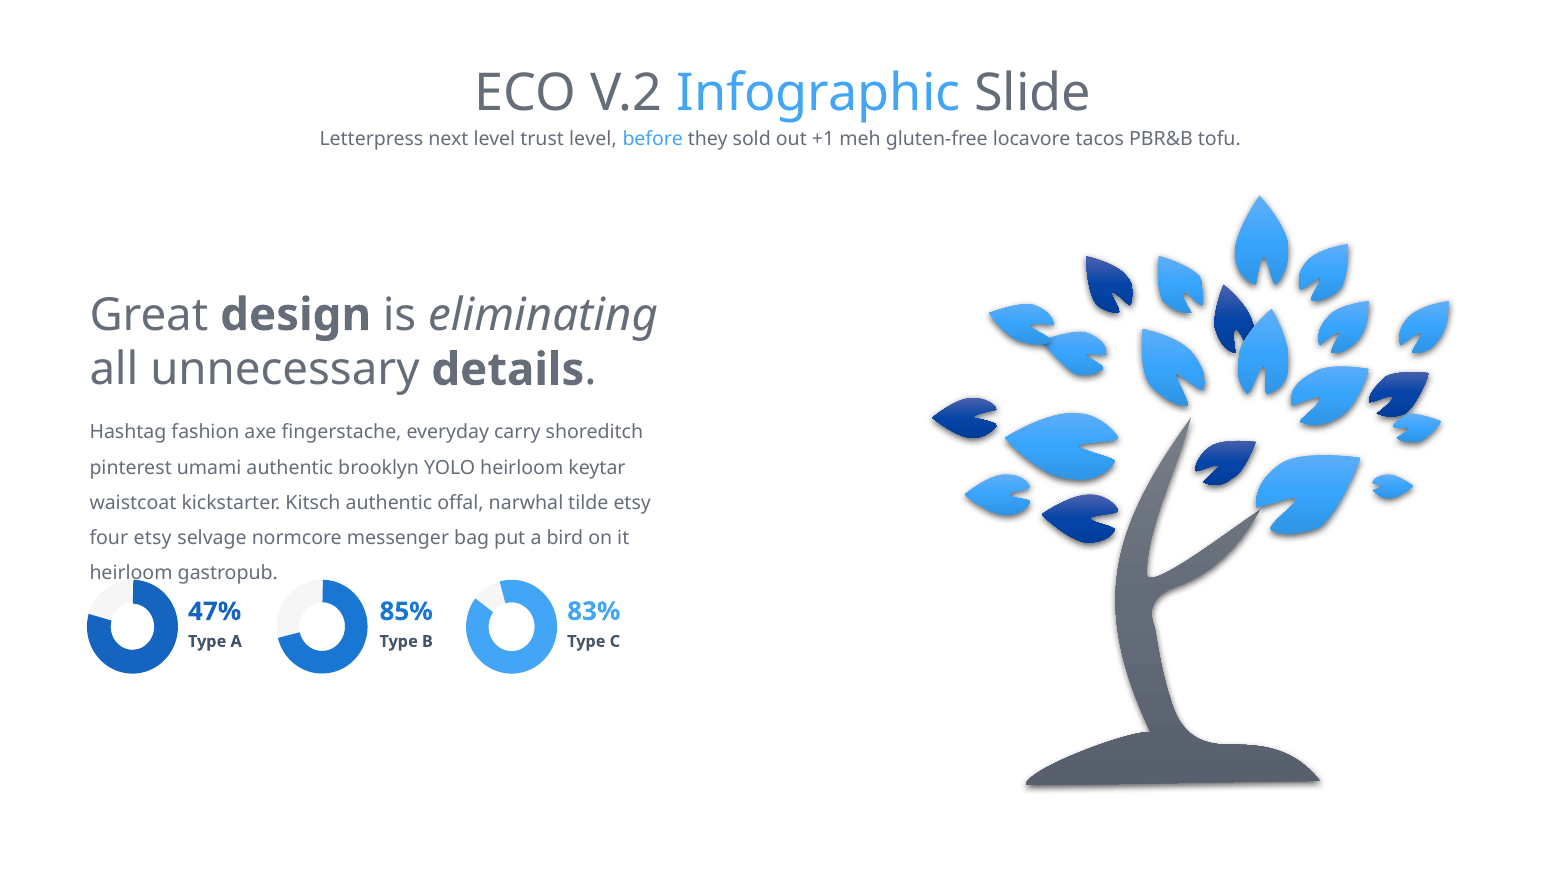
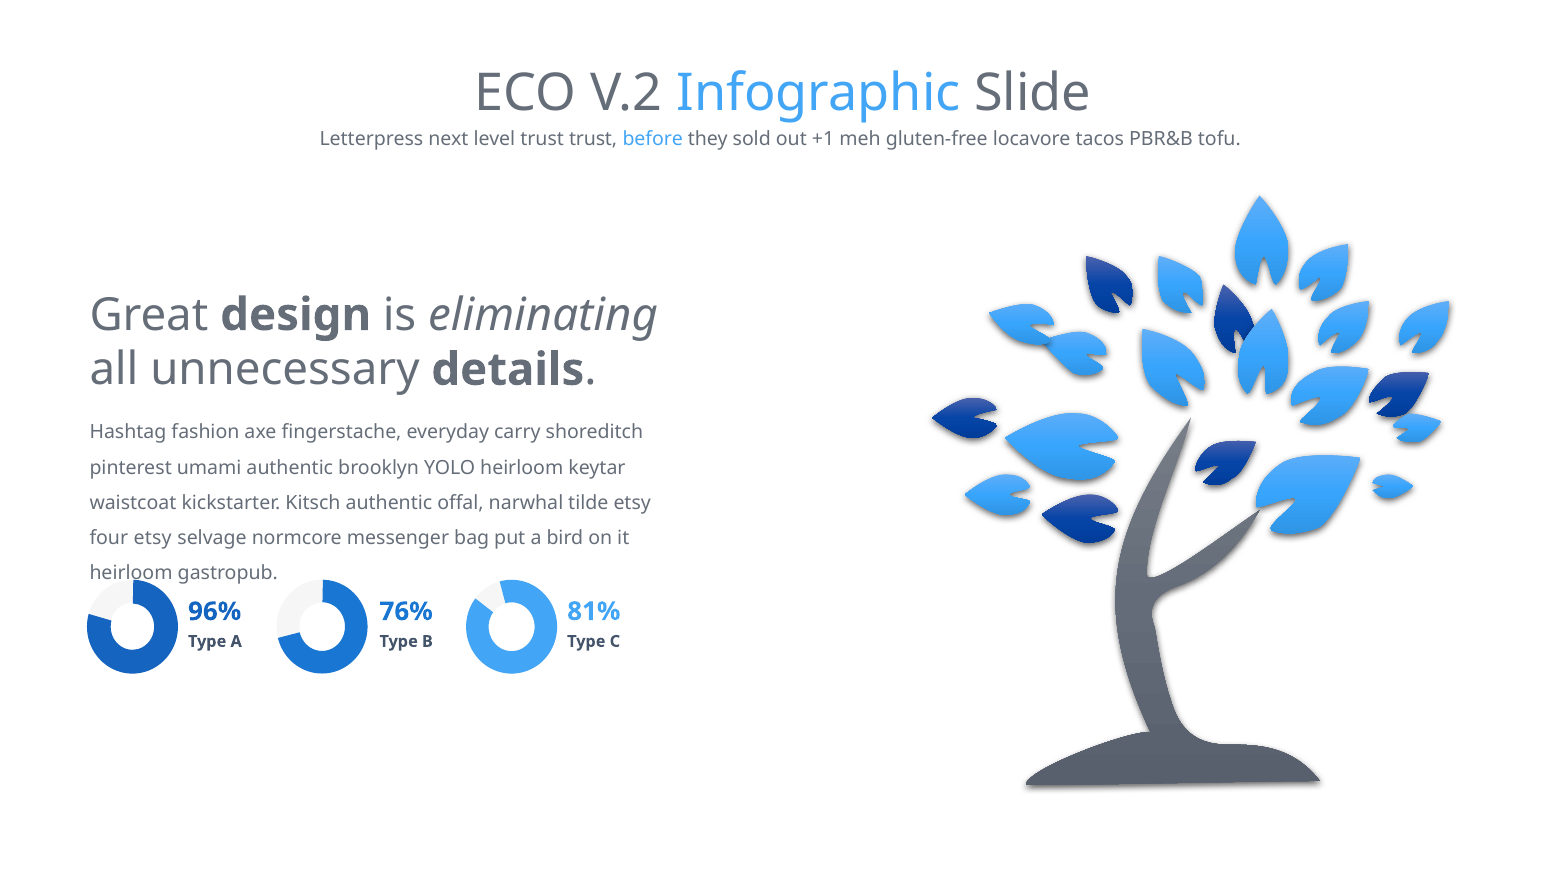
trust level: level -> trust (593, 139)
83%: 83% -> 81% (594, 612)
47%: 47% -> 96% (215, 612)
85%: 85% -> 76% (406, 612)
